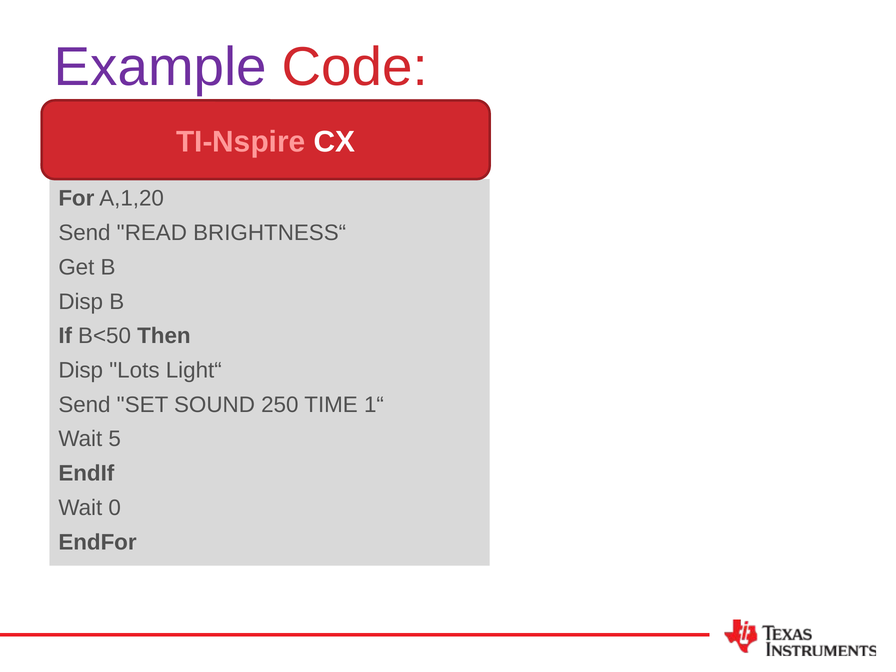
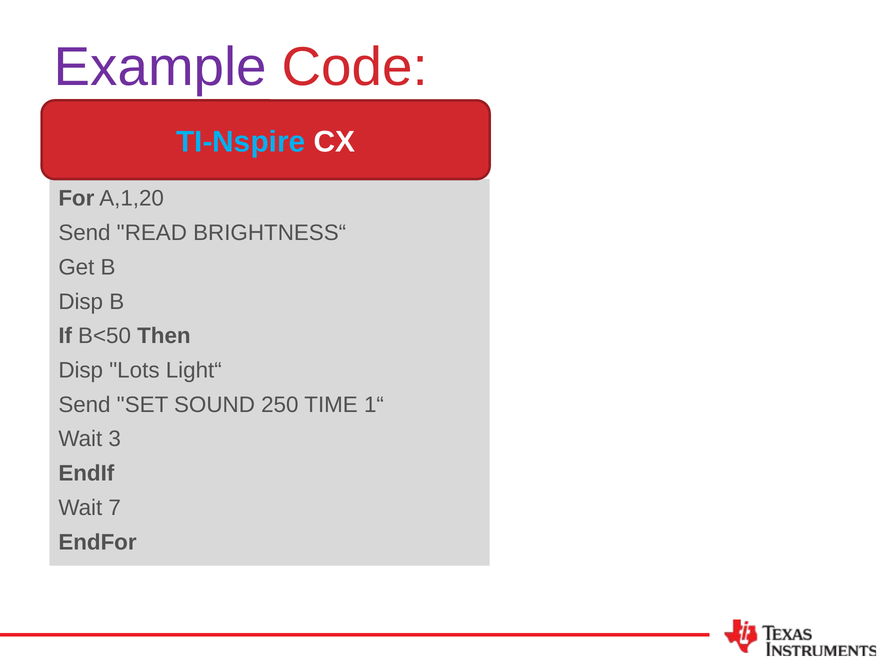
TI-Nspire colour: pink -> light blue (241, 142)
5: 5 -> 3 (115, 439)
0: 0 -> 7 (115, 508)
